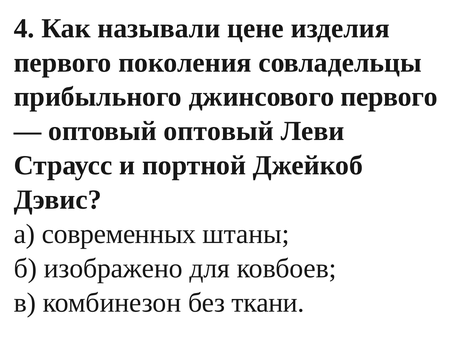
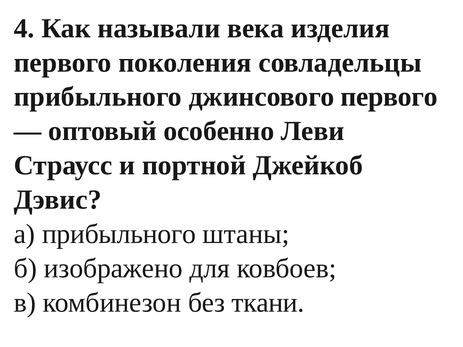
цене: цене -> века (256, 28)
оптовый оптовый: оптовый -> особенно (219, 131)
а современных: современных -> прибыльного (119, 234)
